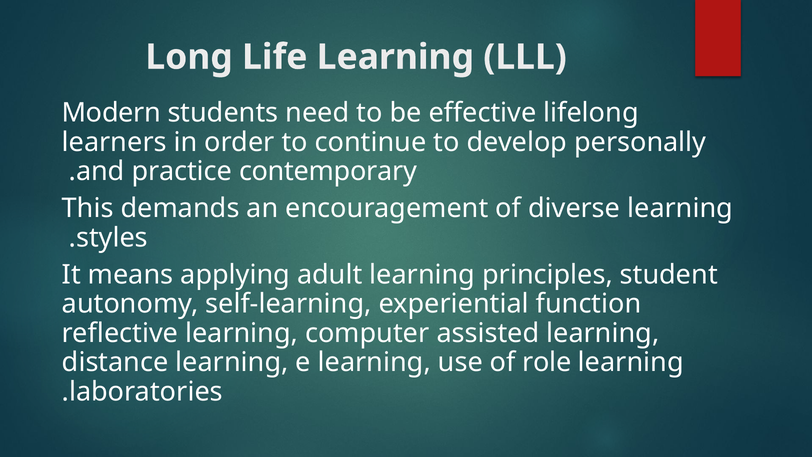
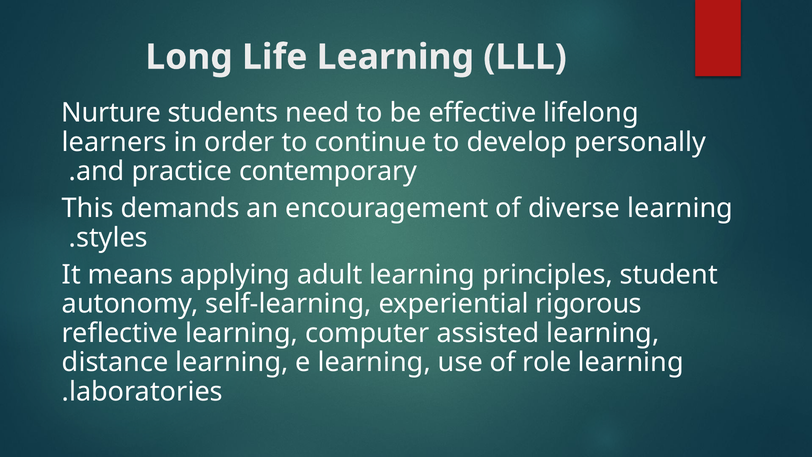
Modern: Modern -> Nurture (111, 113)
function: function -> rigorous (589, 304)
